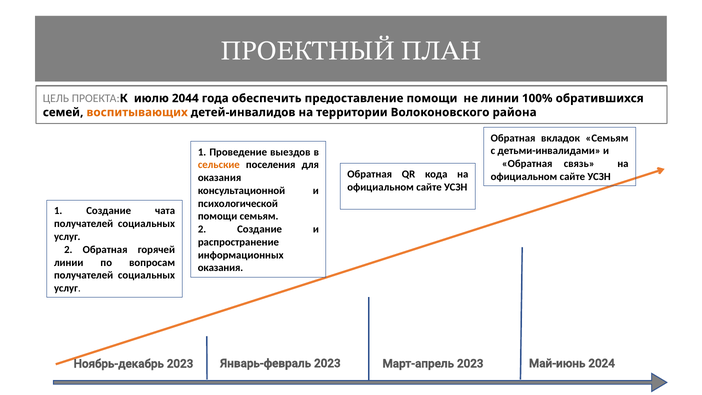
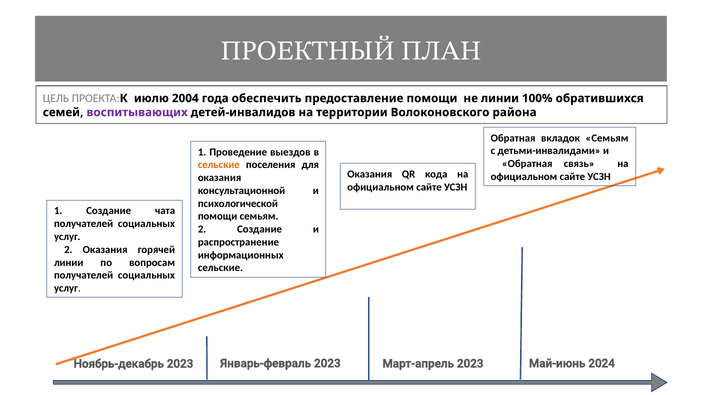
2044: 2044 -> 2004 (185, 98)
воспитывающих colour: orange -> purple (137, 112)
Обратная: Обратная -> Оказания (370, 174)
2 Обратная: Обратная -> Оказания (105, 250)
оказания: оказания -> сельские (220, 268)
